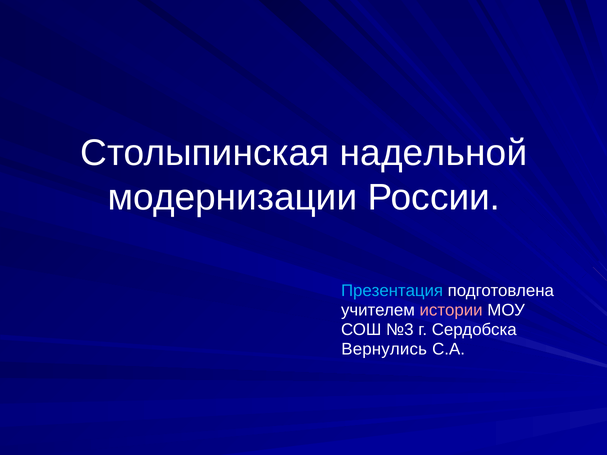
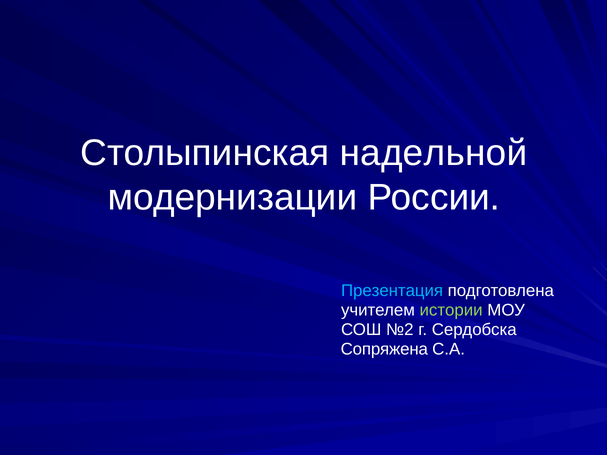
истории colour: pink -> light green (451, 310)
№3: №3 -> №2 (400, 330)
Вернулись: Вернулись -> Сопряжена (384, 349)
